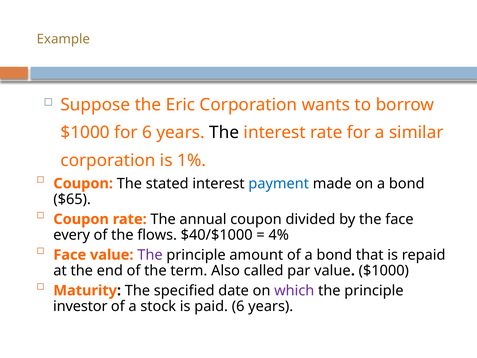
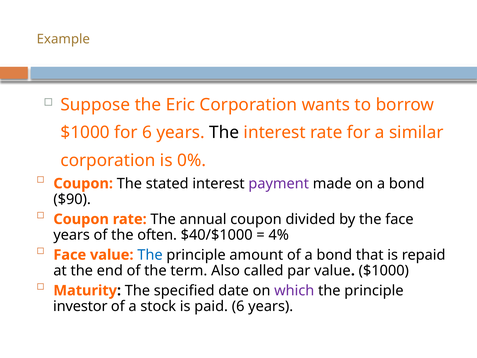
1%: 1% -> 0% (192, 160)
payment colour: blue -> purple (279, 183)
$65: $65 -> $90 (72, 199)
every: every -> years (72, 235)
flows: flows -> often (157, 235)
The colour: purple -> blue (150, 255)
